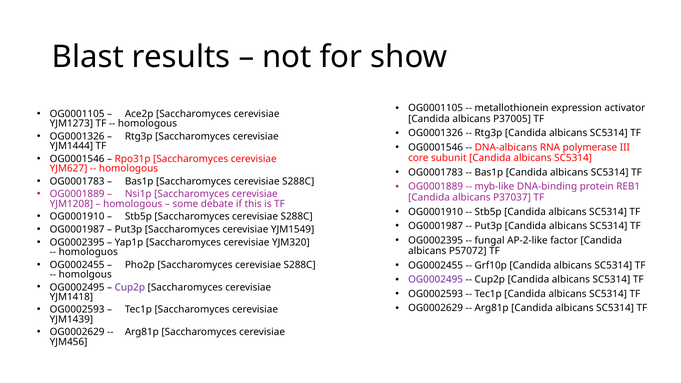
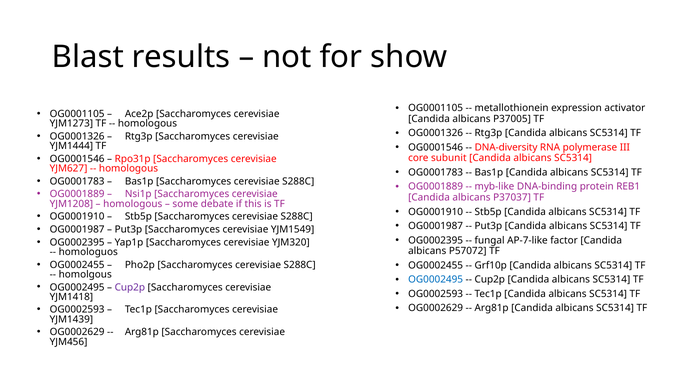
DNA-albicans: DNA-albicans -> DNA-diversity (506, 147)
AP-2-like: AP-2-like -> AP-7-like (527, 240)
OG0002495 colour: purple -> blue (436, 280)
